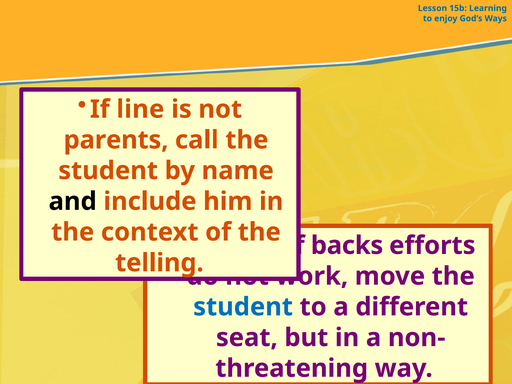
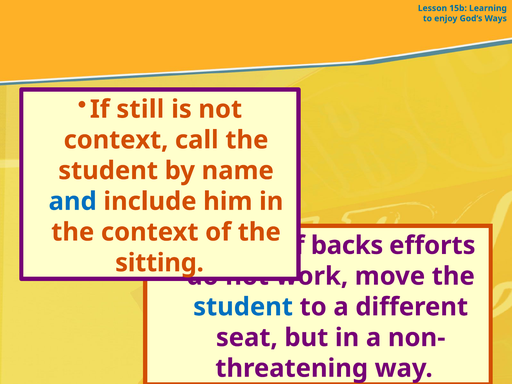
line: line -> still (140, 109)
parents: parents -> context (116, 140)
and colour: black -> blue (73, 201)
telling: telling -> sitting (159, 263)
